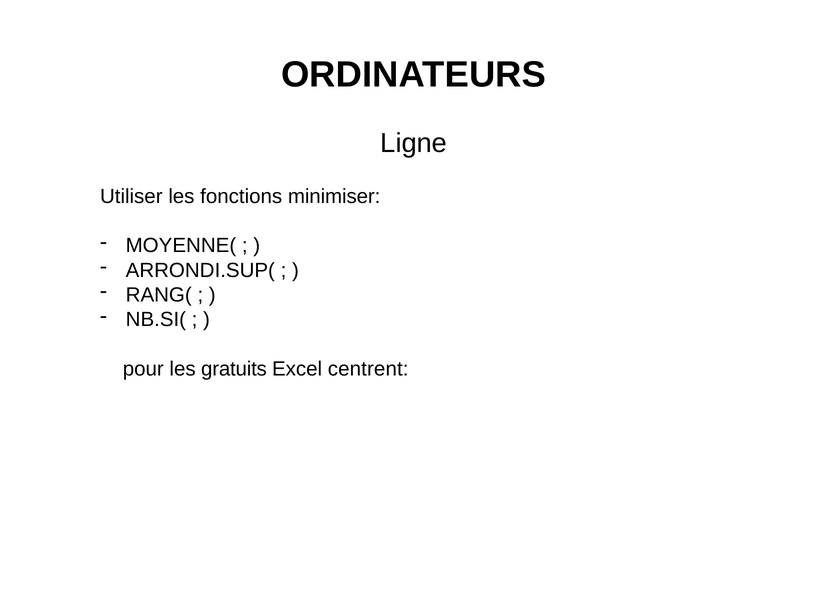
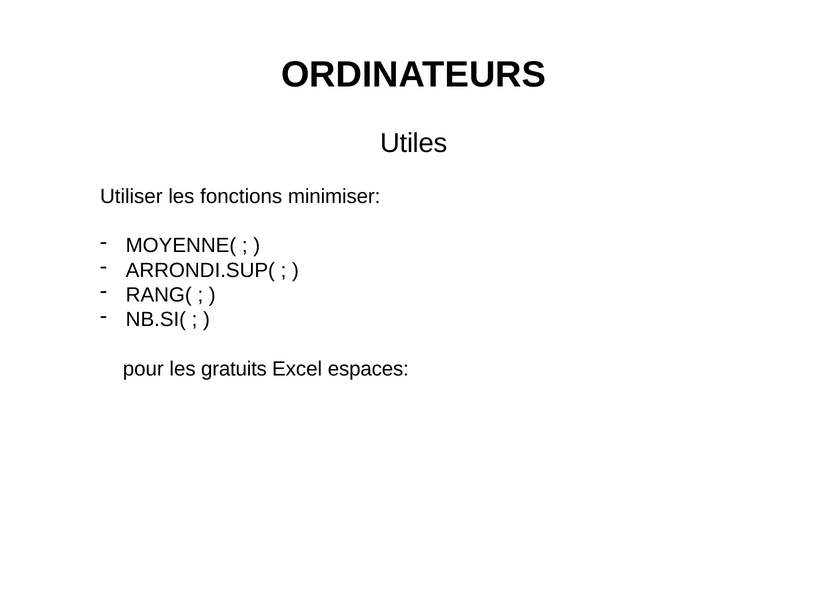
Ligne: Ligne -> Utiles (414, 143)
centrent: centrent -> espaces (368, 369)
